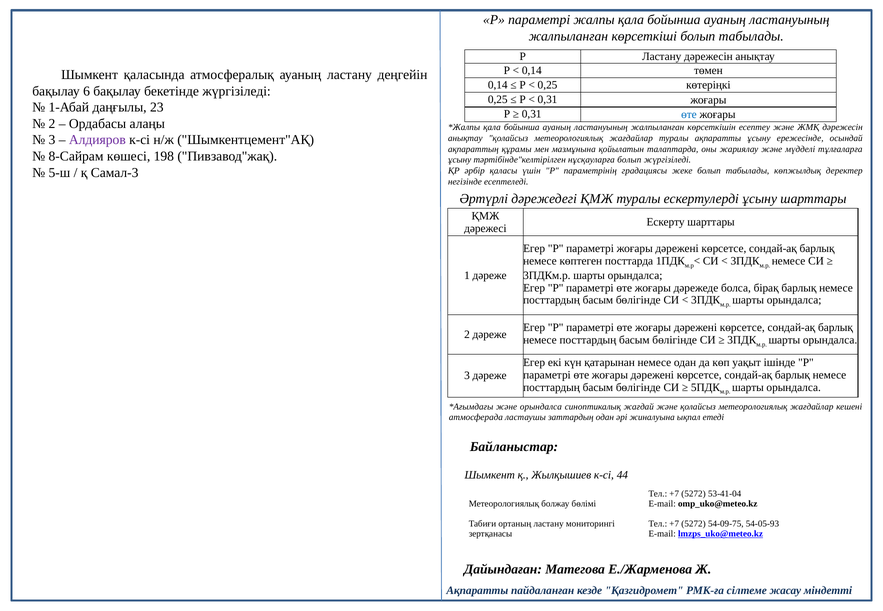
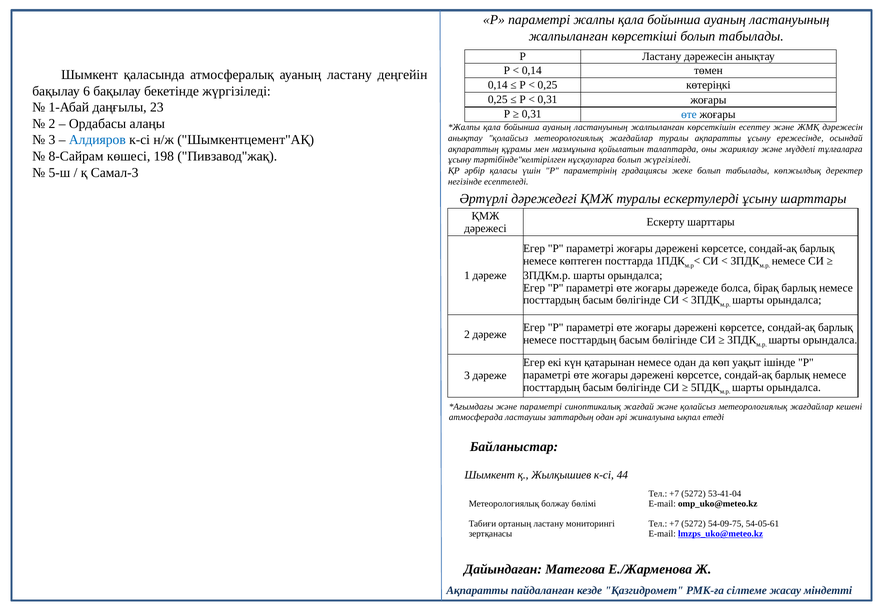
Алдияров colour: purple -> blue (97, 140)
және орындалса: орындалса -> параметрі (541, 407)
54-05-93: 54-05-93 -> 54-05-61 (762, 524)
